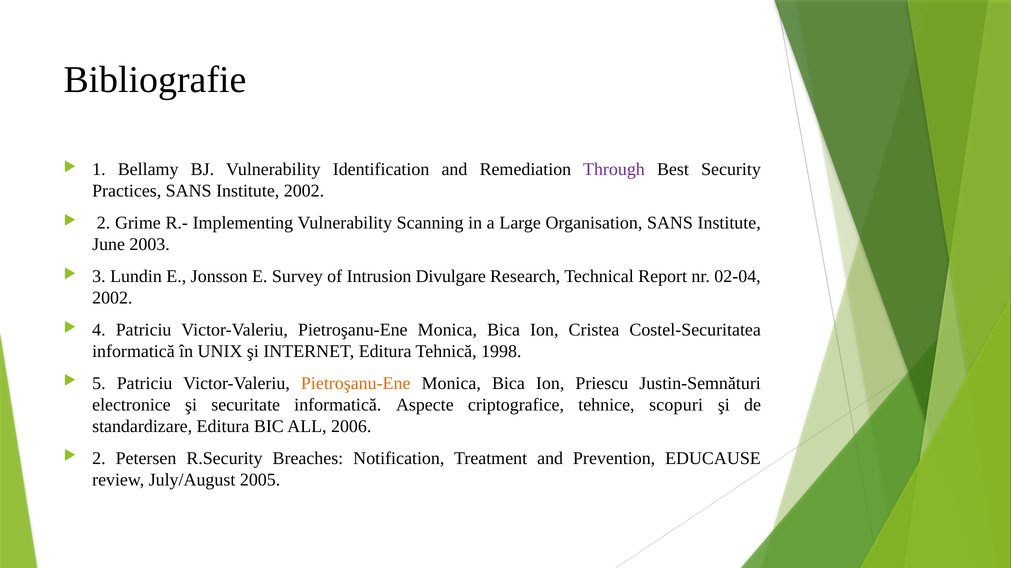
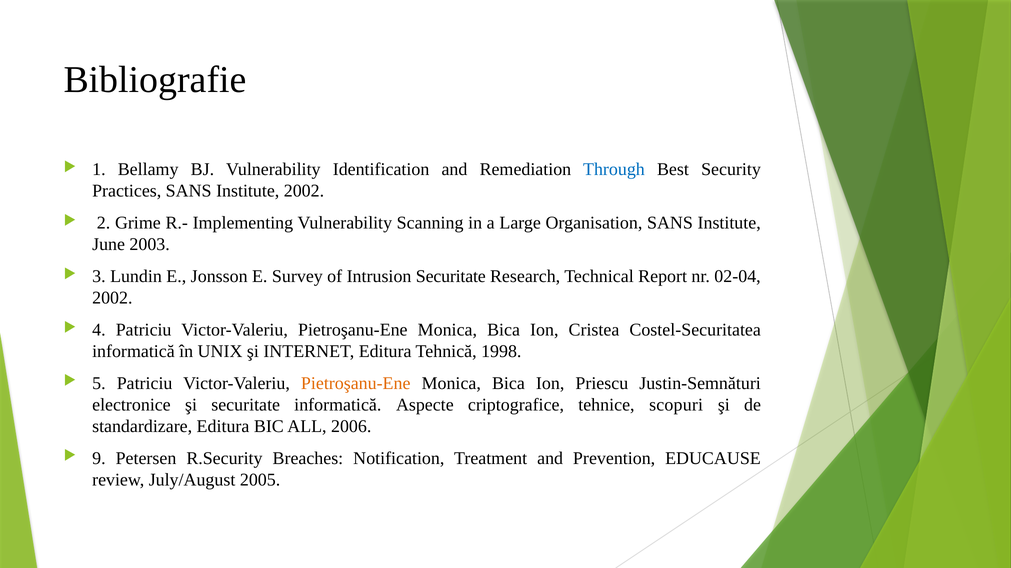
Through colour: purple -> blue (614, 170)
Intrusion Divulgare: Divulgare -> Securitate (451, 277)
2: 2 -> 9 (99, 459)
